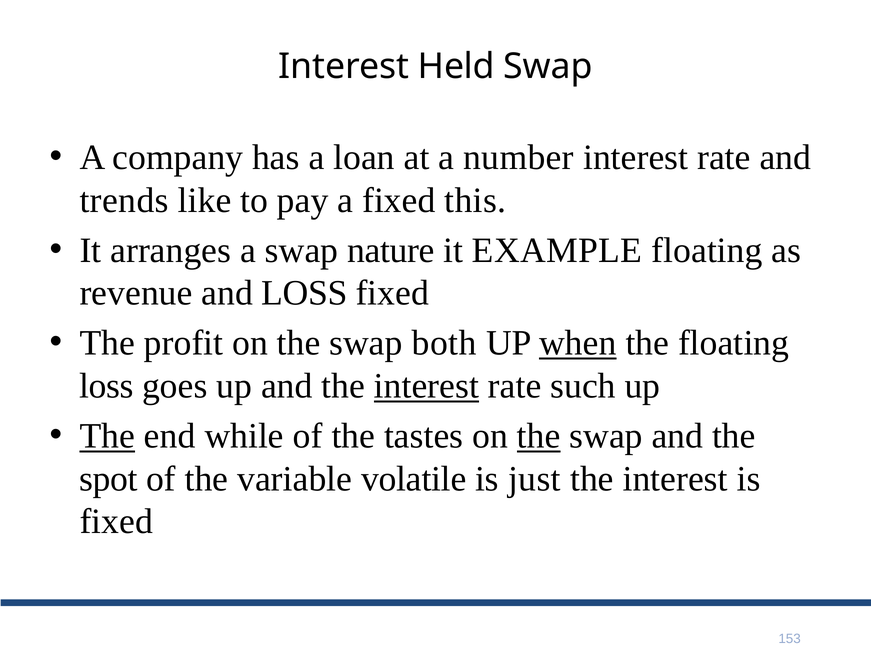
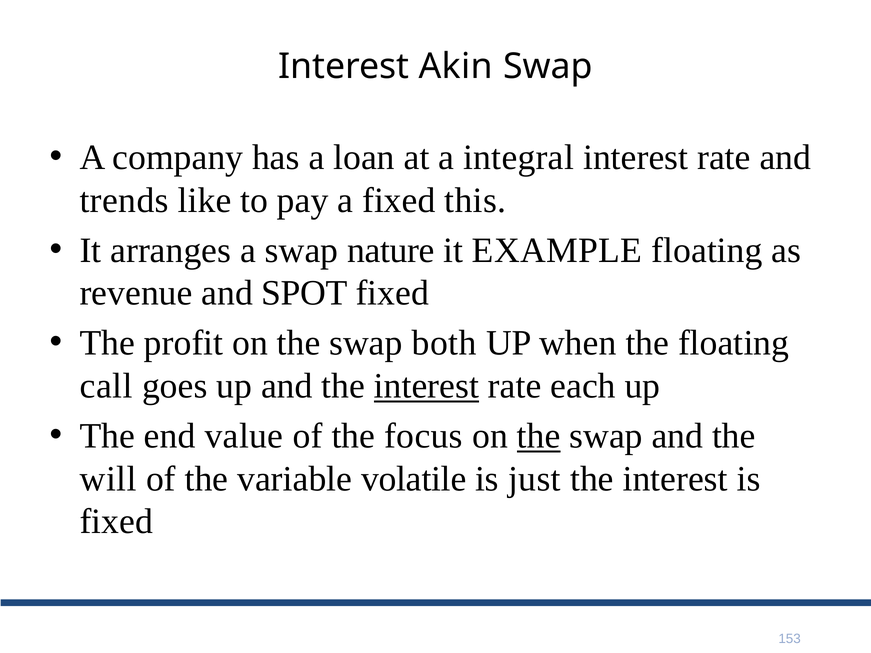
Held: Held -> Akin (456, 67)
number: number -> integral (519, 158)
and LOSS: LOSS -> SPOT (304, 293)
when underline: present -> none (578, 343)
loss: loss -> call (106, 386)
such: such -> each (583, 386)
The underline: present -> none (107, 436)
while: while -> value (244, 436)
tastes: tastes -> focus (423, 436)
spot: spot -> will (108, 479)
